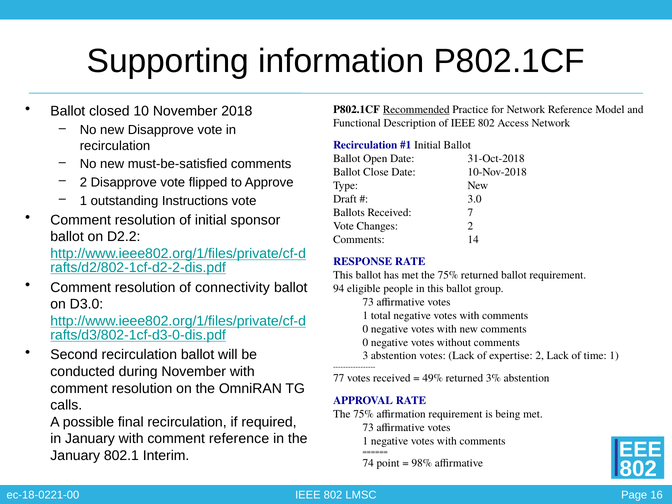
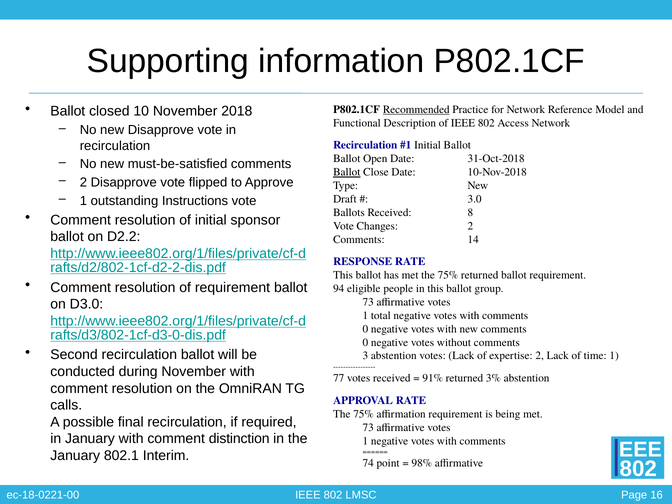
Ballot underline: none -> present (347, 172)
7: 7 -> 8 (470, 212)
of connectivity: connectivity -> requirement (233, 287)
49%: 49% -> 91% (433, 378)
comment reference: reference -> distinction (239, 439)
